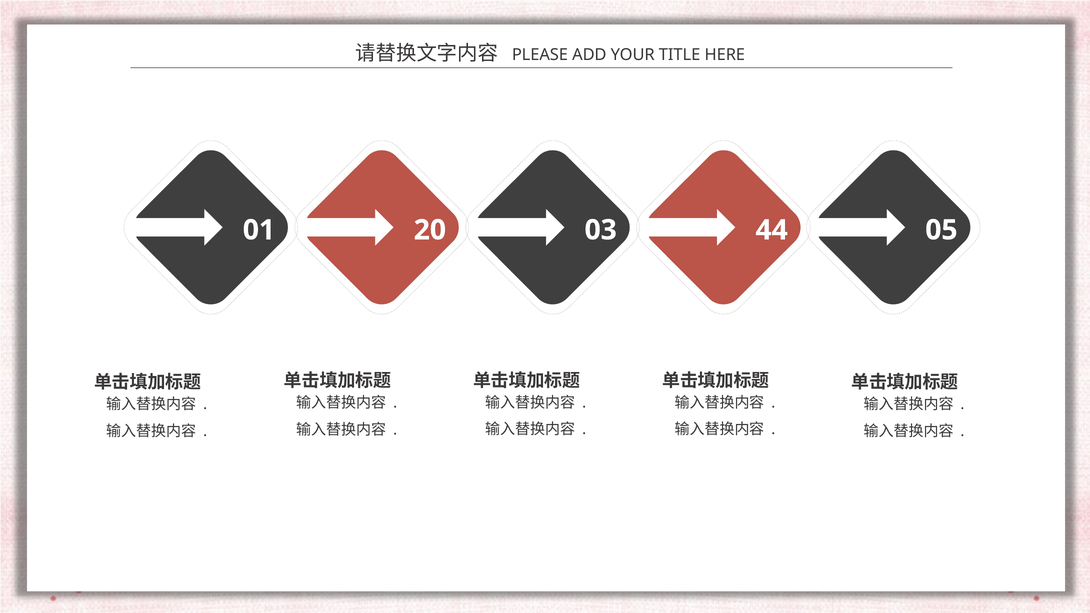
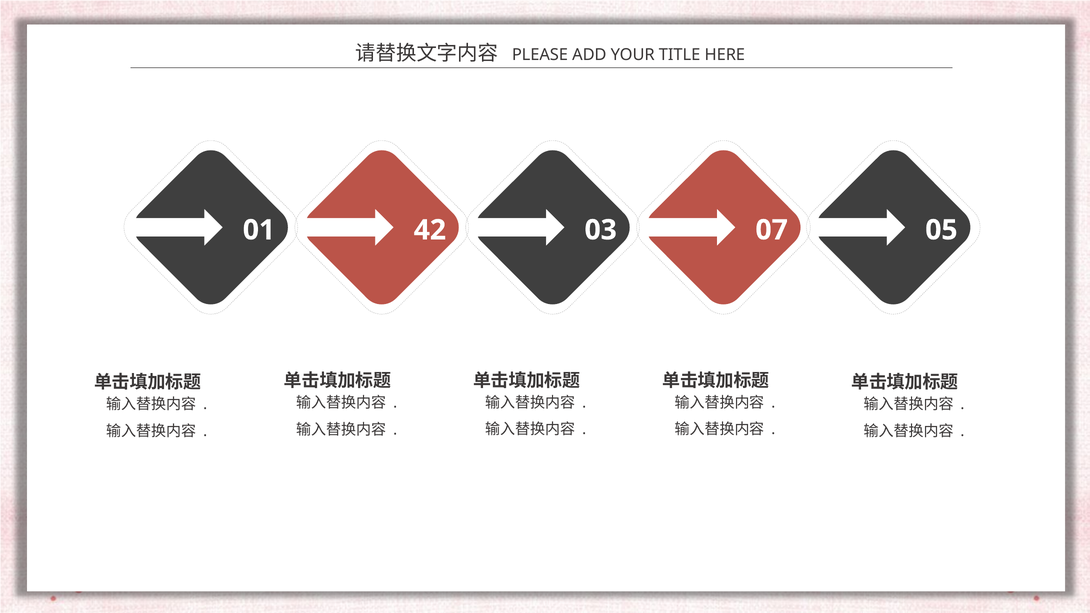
20: 20 -> 42 (430, 230)
44: 44 -> 07 (772, 230)
